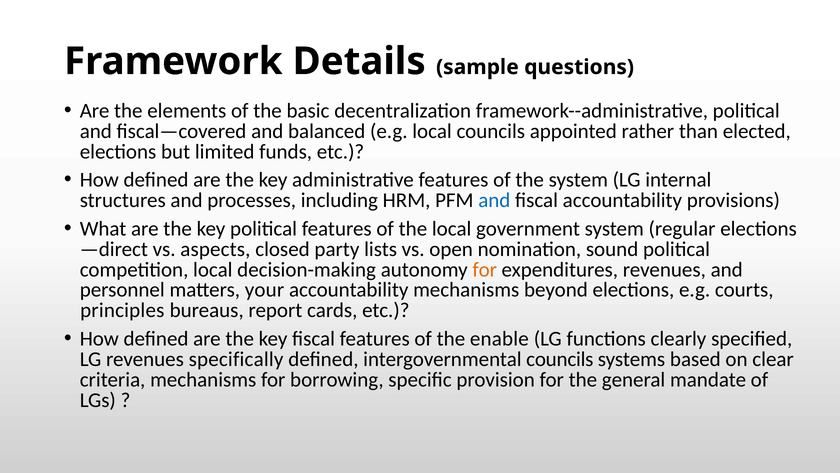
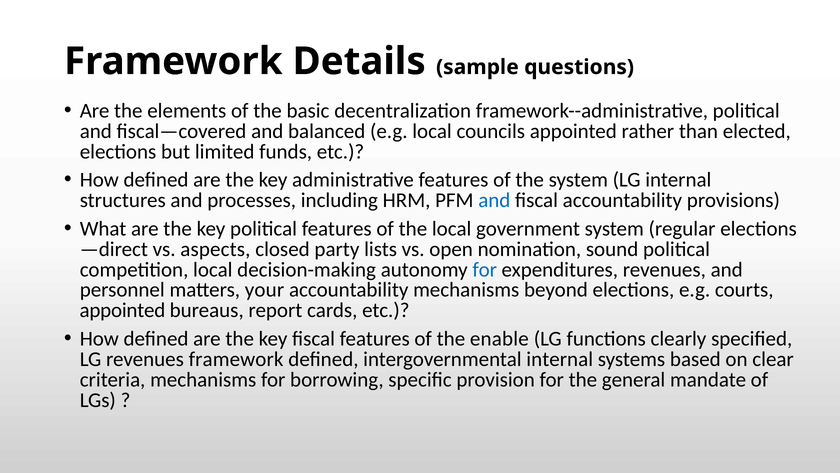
for colour: orange -> blue (485, 269)
principles: principles -> appointed (122, 310)
revenues specifically: specifically -> framework (236, 359)
intergovernmental councils: councils -> internal (560, 359)
